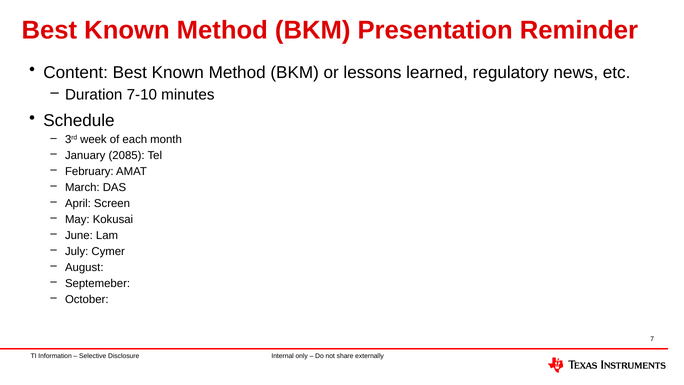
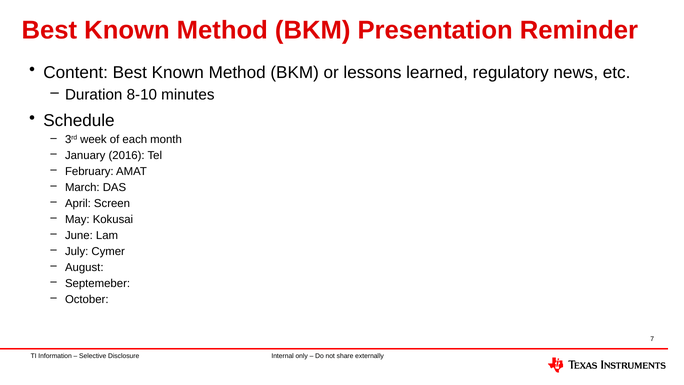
7-10: 7-10 -> 8-10 (142, 95)
2085: 2085 -> 2016 (127, 155)
